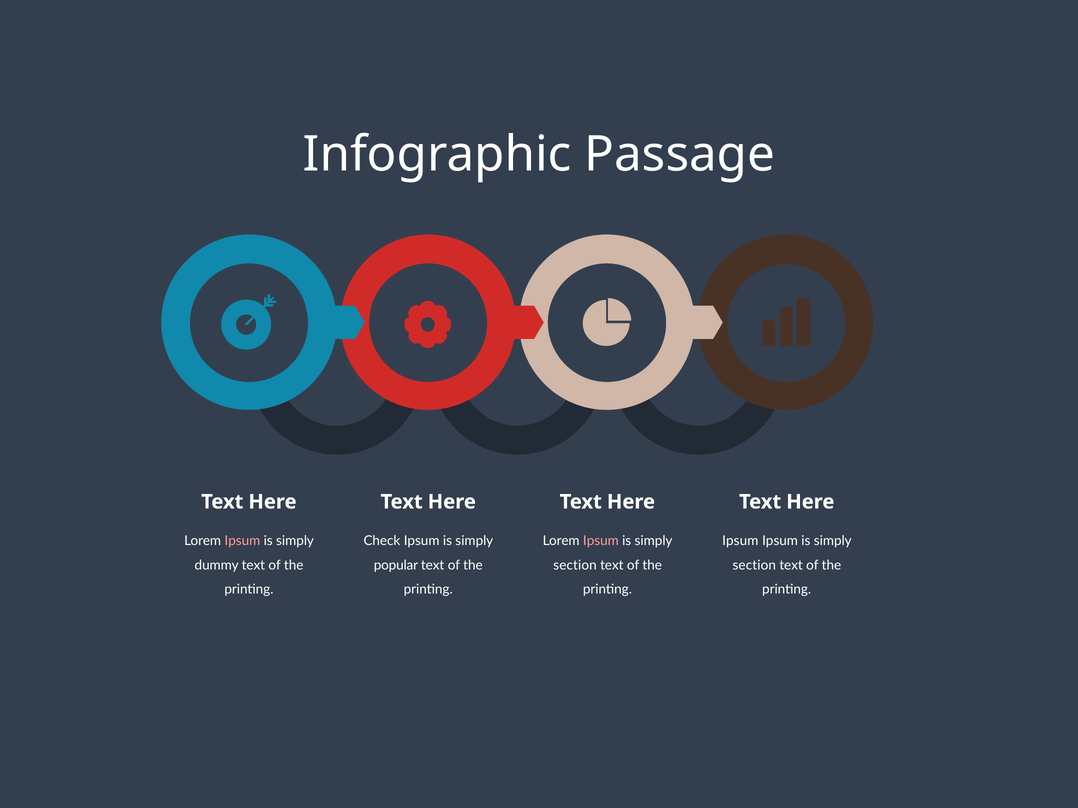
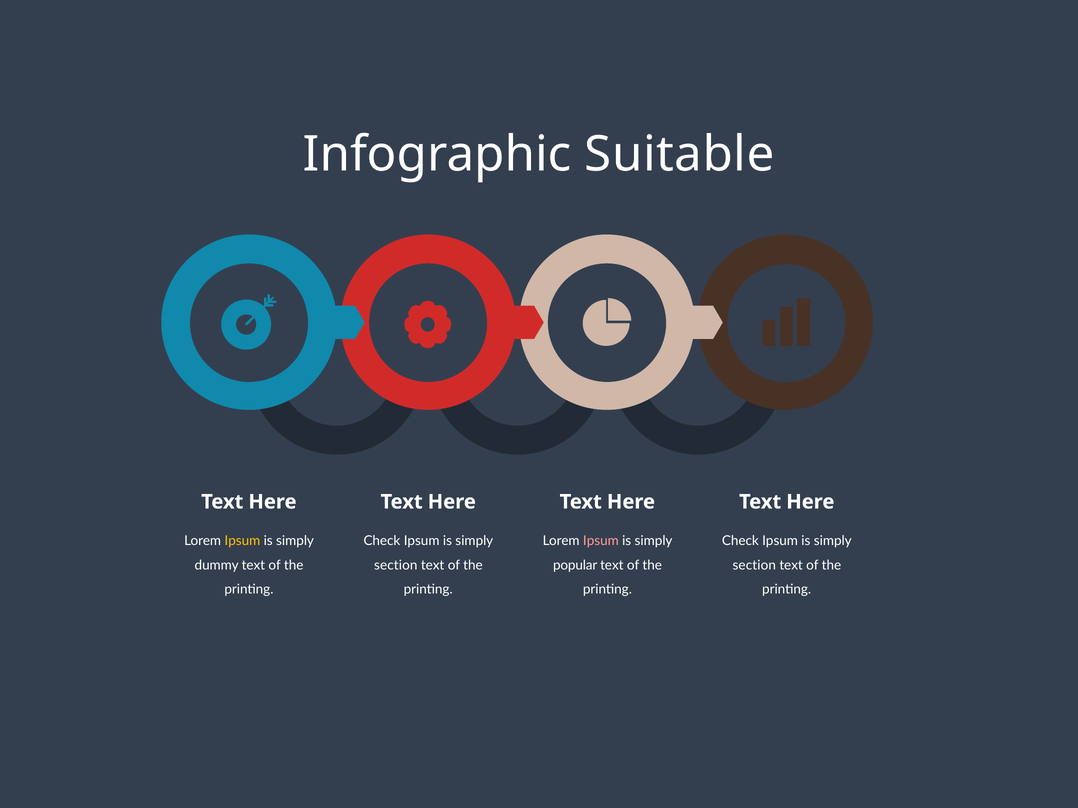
Passage: Passage -> Suitable (680, 155)
Ipsum colour: pink -> yellow (242, 541)
Ipsum: Ipsum -> Check (740, 541)
popular: popular -> section (396, 565)
section: section -> popular (575, 565)
